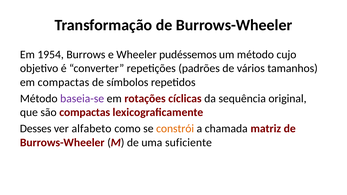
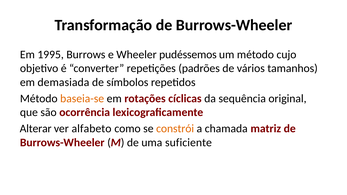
1954: 1954 -> 1995 (51, 55)
em compactas: compactas -> demasiada (63, 82)
baseia-se colour: purple -> orange (82, 99)
são compactas: compactas -> ocorrência (85, 112)
Desses: Desses -> Alterar (36, 129)
